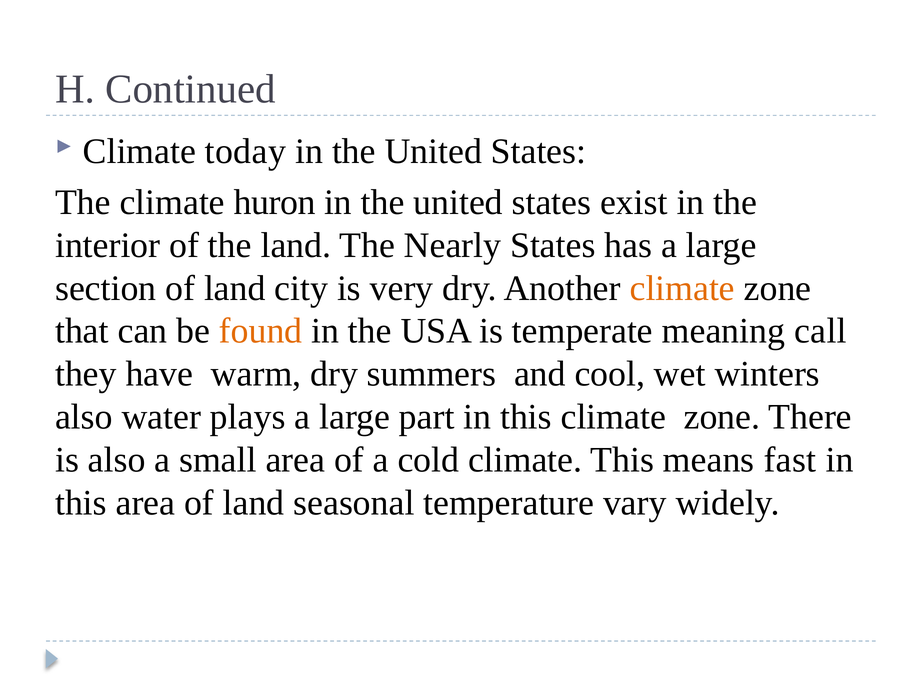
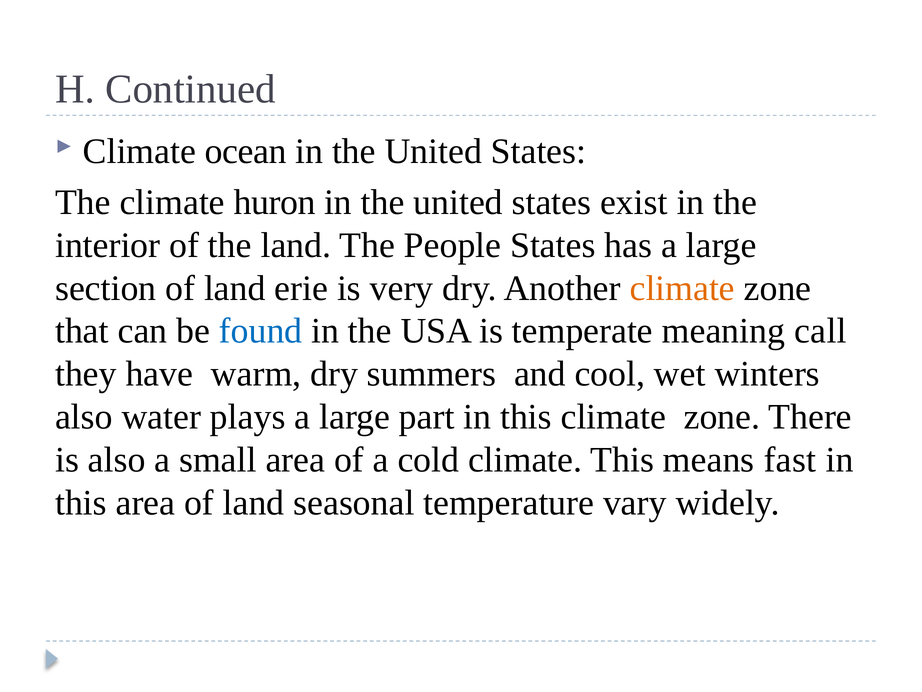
today: today -> ocean (246, 151)
Nearly: Nearly -> People (453, 245)
city: city -> erie (301, 288)
found colour: orange -> blue (261, 331)
